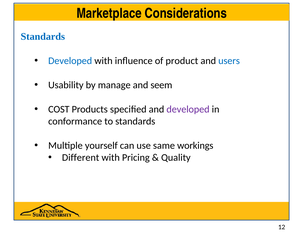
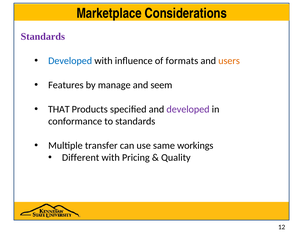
Standards colour: blue -> purple (43, 37)
product: product -> formats (182, 61)
users colour: blue -> orange (229, 61)
Usability: Usability -> Features (66, 85)
COST: COST -> THAT (59, 109)
yourself: yourself -> transfer (101, 146)
